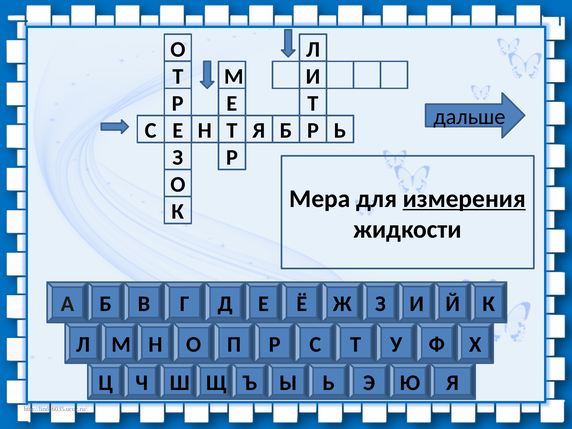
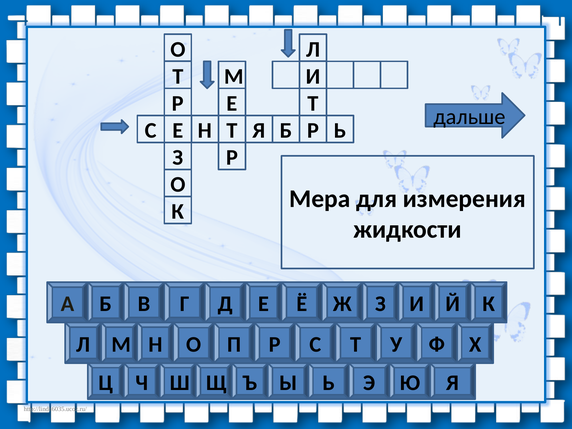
измерения underline: present -> none (464, 199)
